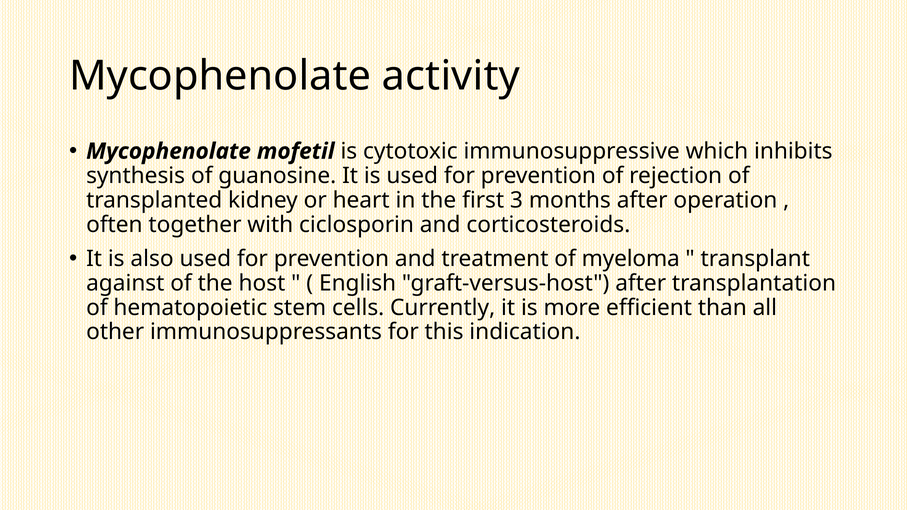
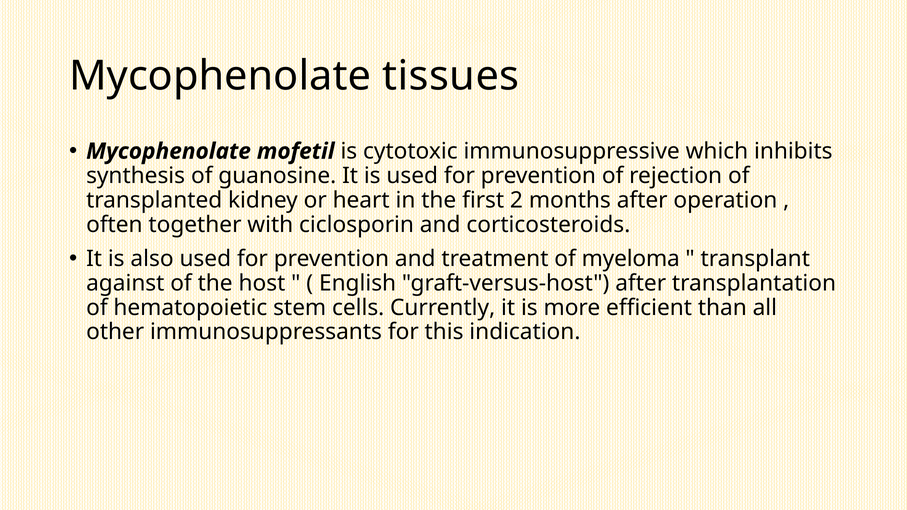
activity: activity -> tissues (451, 76)
3: 3 -> 2 (516, 200)
